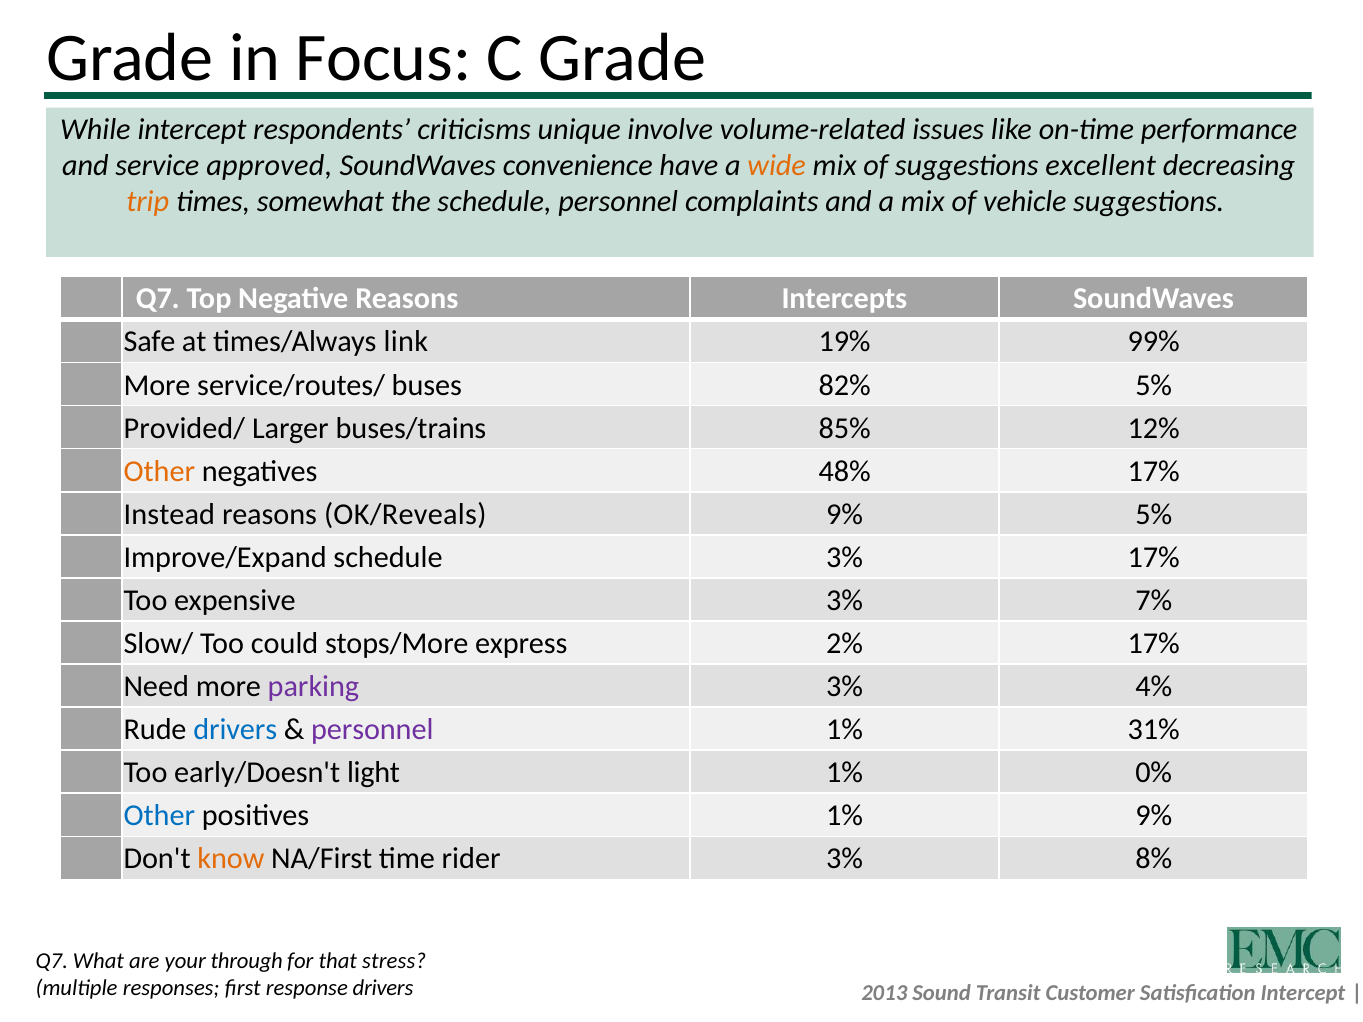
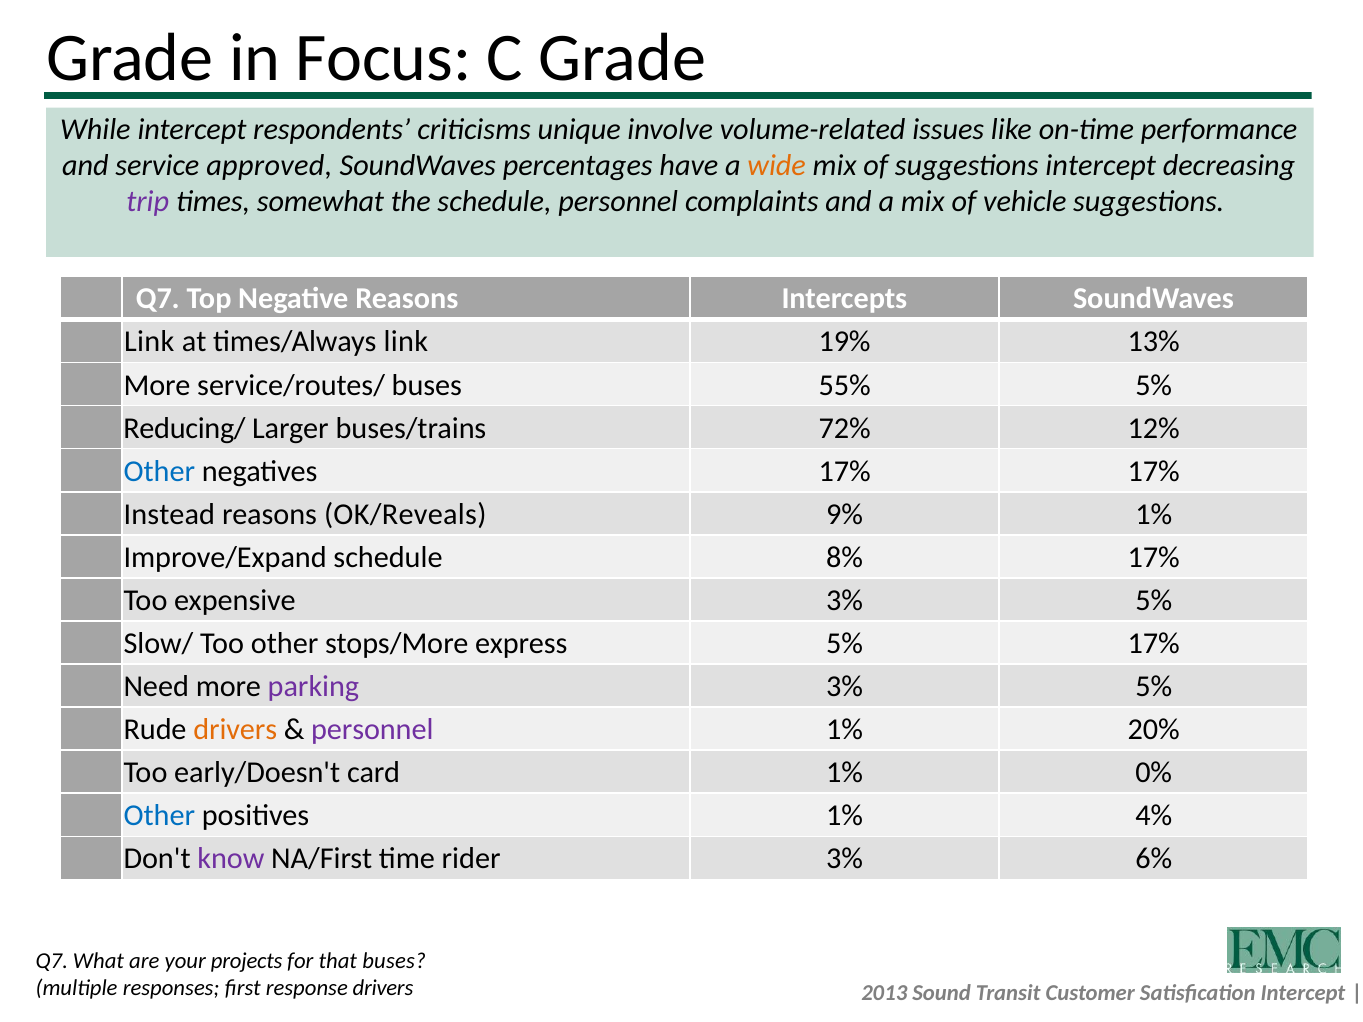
convenience: convenience -> percentages (578, 165)
suggestions excellent: excellent -> intercept (1101, 165)
trip colour: orange -> purple (148, 202)
Safe: Safe -> Link (149, 342)
99%: 99% -> 13% (1154, 342)
82%: 82% -> 55% (845, 385)
Provided/: Provided/ -> Reducing/ (185, 428)
85%: 85% -> 72% (845, 428)
Other colour: orange -> blue (159, 471)
negatives 48%: 48% -> 17% (845, 471)
9% 5%: 5% -> 1% (1154, 514)
schedule 3%: 3% -> 8% (845, 558)
expensive 3% 7%: 7% -> 5% (1154, 601)
Too could: could -> other (285, 644)
express 2%: 2% -> 5% (845, 644)
4%: 4% -> 5% (1154, 687)
drivers colour: blue -> orange (235, 730)
31%: 31% -> 20% (1154, 730)
light: light -> card (374, 773)
1% 9%: 9% -> 4% (1154, 816)
know colour: orange -> purple (231, 859)
8%: 8% -> 6% (1154, 859)
through: through -> projects (247, 961)
that stress: stress -> buses (394, 961)
